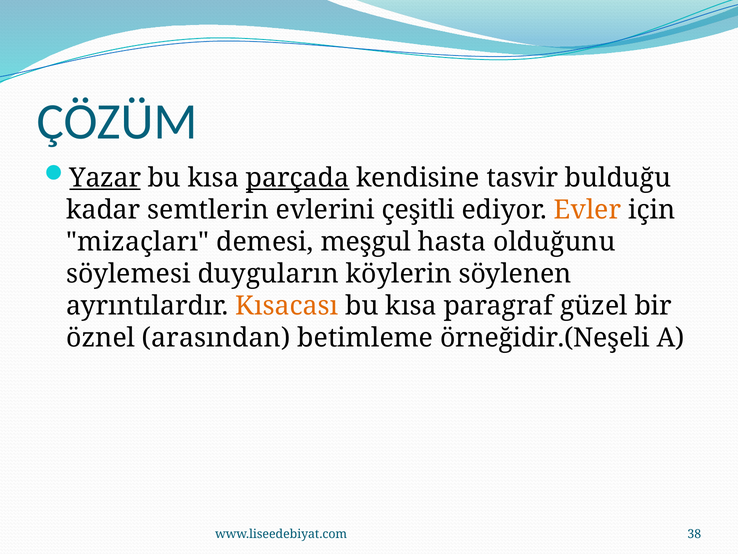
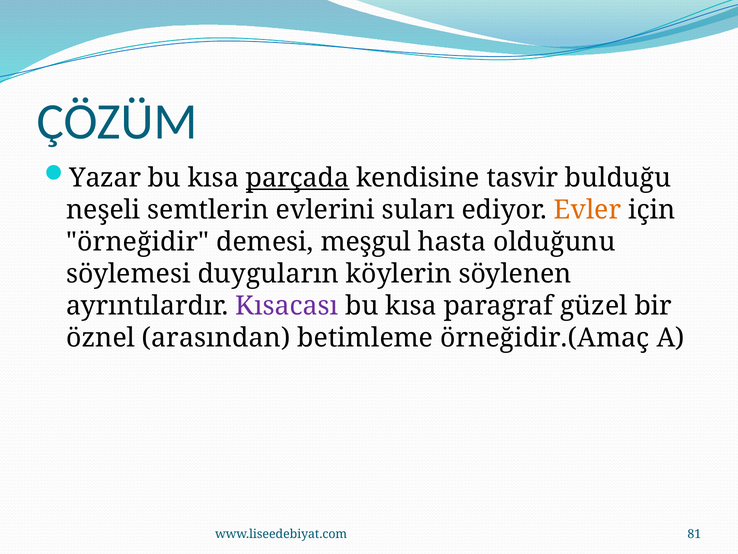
Yazar underline: present -> none (105, 178)
kadar: kadar -> neşeli (103, 210)
çeşitli: çeşitli -> suları (418, 210)
mizaçları: mizaçları -> örneğidir (138, 242)
Kısacası colour: orange -> purple (287, 306)
örneğidir.(Neşeli: örneğidir.(Neşeli -> örneğidir.(Amaç (545, 337)
38: 38 -> 81 (694, 534)
